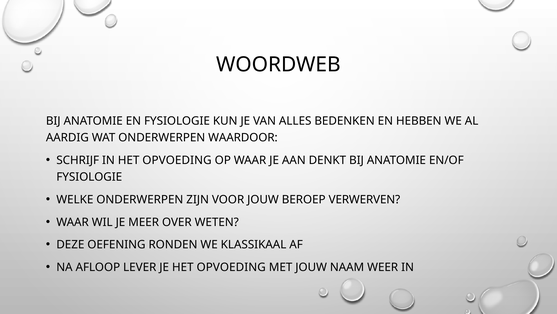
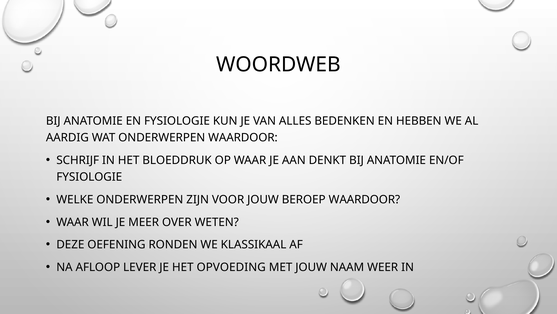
IN HET OPVOEDING: OPVOEDING -> BLOEDDRUK (177, 160)
BEROEP VERWERVEN: VERWERVEN -> WAARDOOR (364, 199)
